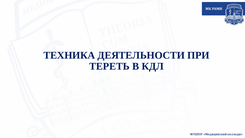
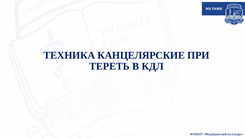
ДЕЯТЕЛЬНОСТИ: ДЕЯТЕЛЬНОСТИ -> КАНЦЕЛЯРСКИЕ (141, 55)
